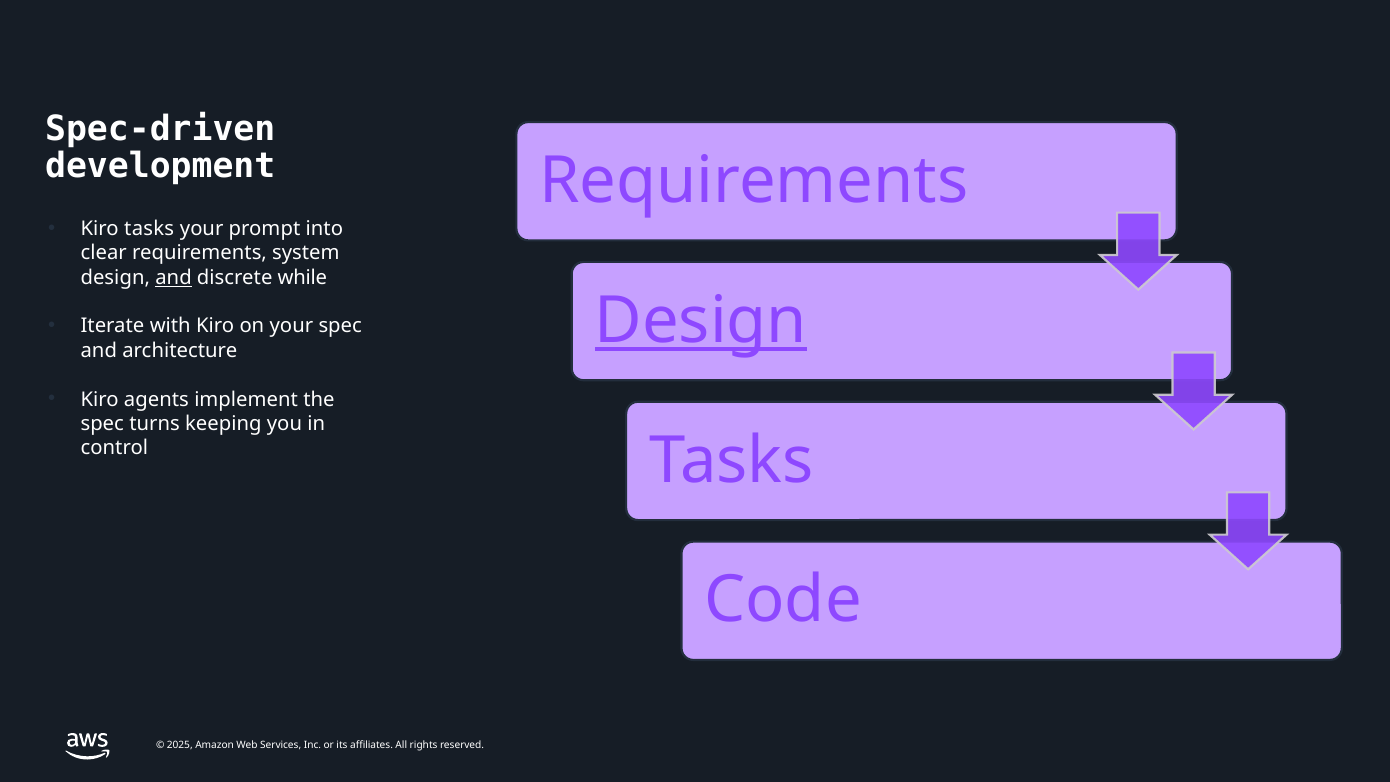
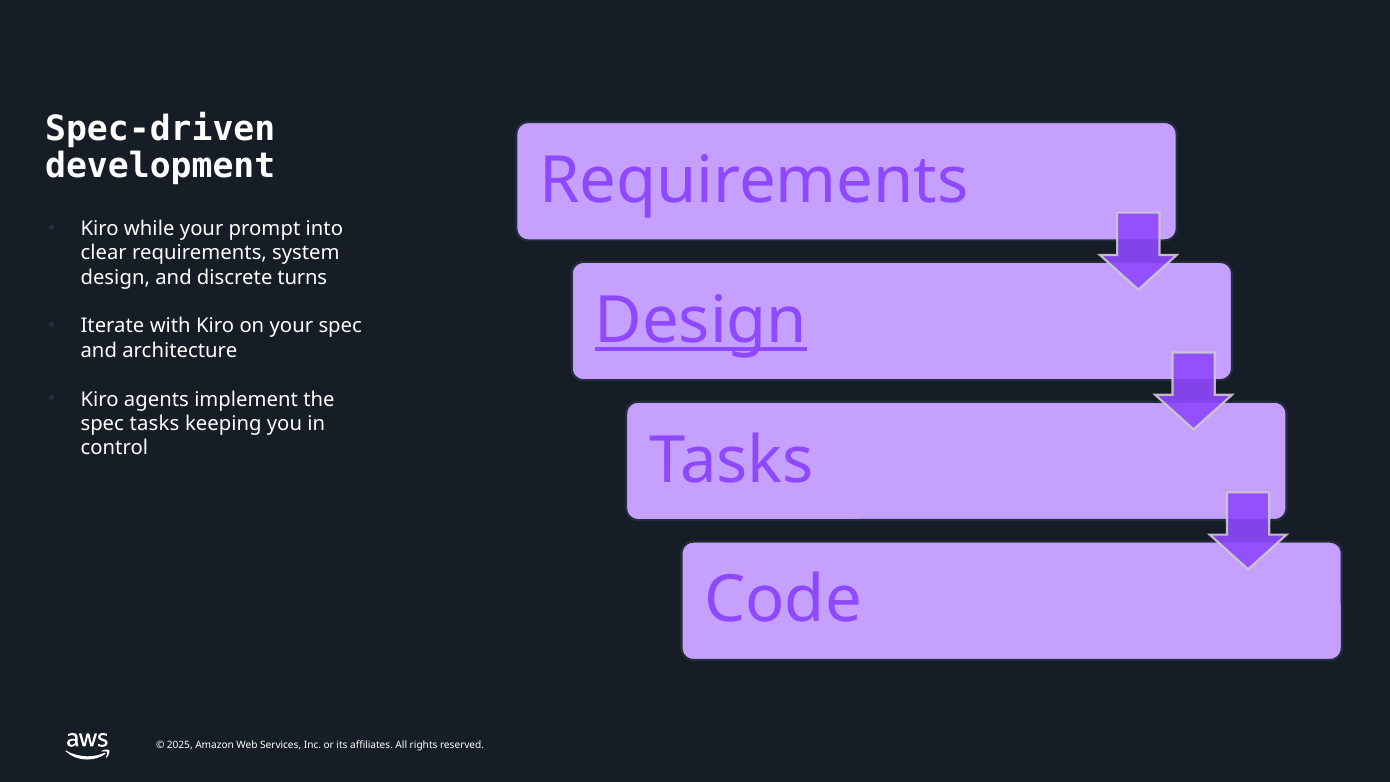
Kiro tasks: tasks -> while (149, 229)
and underline: present -> none (174, 278)
while: while -> turns (302, 278)
spec turns: turns -> tasks (154, 424)
